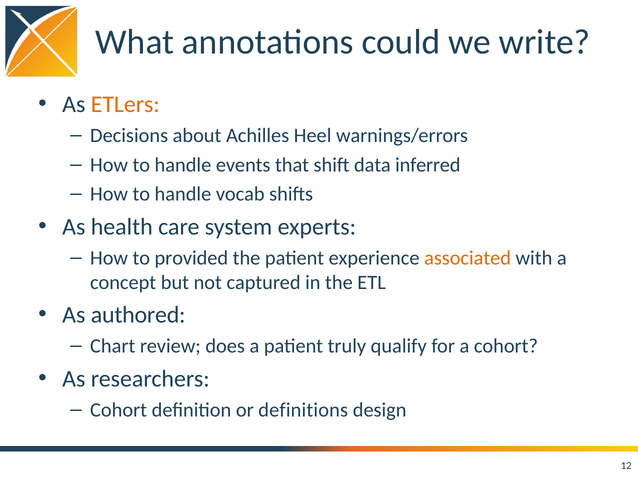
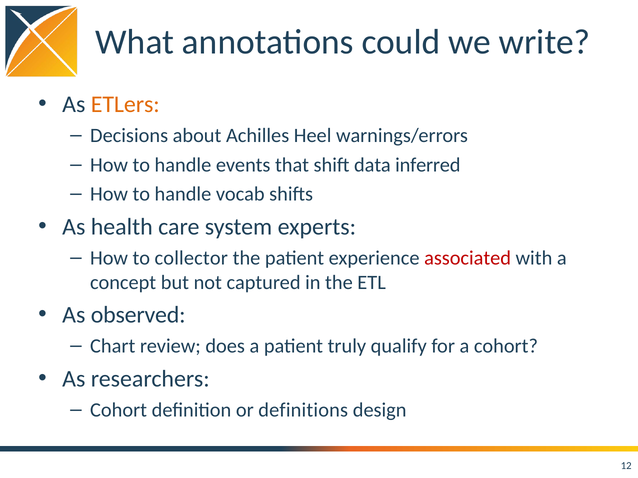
provided: provided -> collector (191, 258)
associated colour: orange -> red (468, 258)
authored: authored -> observed (138, 315)
